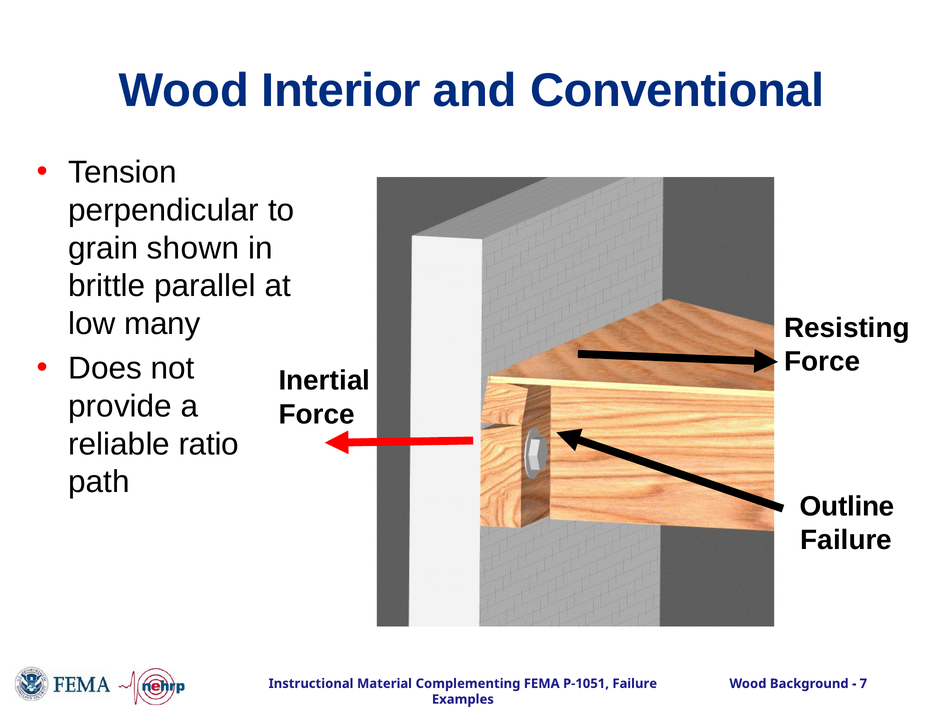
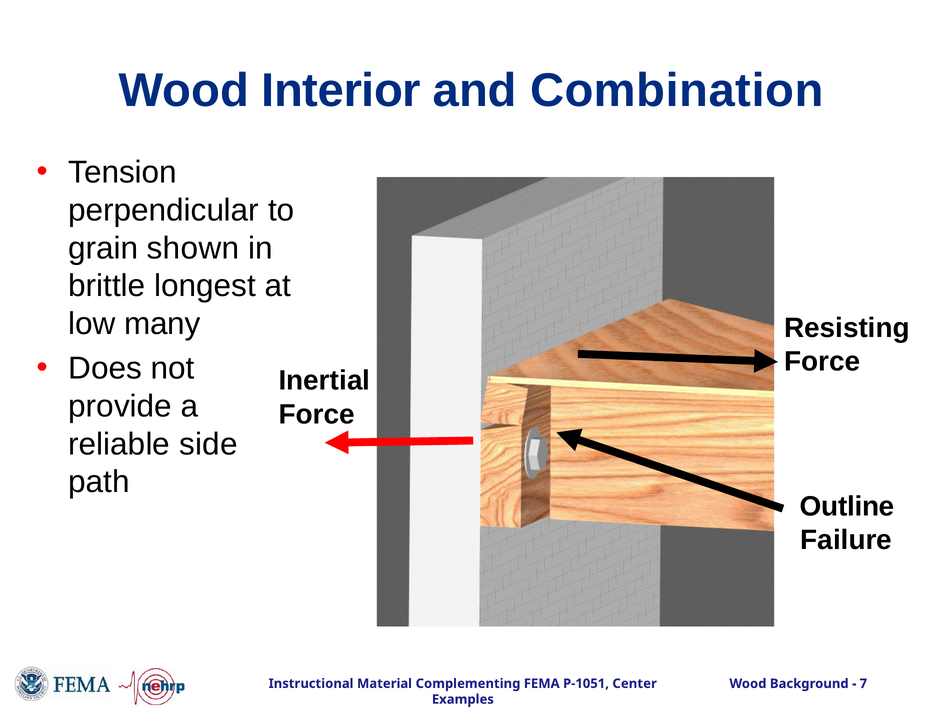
Conventional: Conventional -> Combination (677, 90)
parallel: parallel -> longest (205, 286)
ratio: ratio -> side (208, 444)
Failure: Failure -> Center (635, 683)
